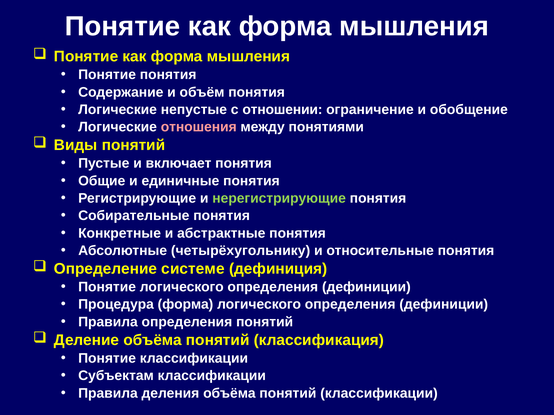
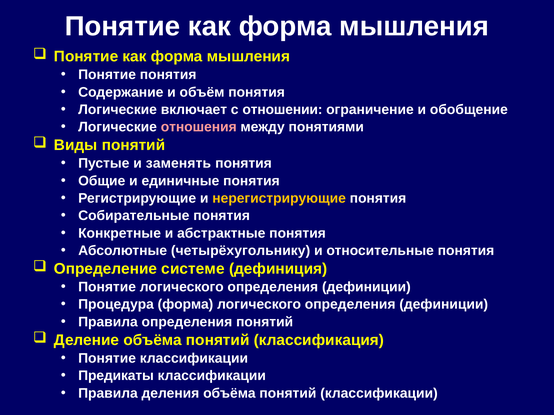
непустые: непустые -> включает (194, 110)
включает: включает -> заменять (178, 164)
нерегистрирующие colour: light green -> yellow (279, 199)
Субъектам: Субъектам -> Предикаты (116, 376)
